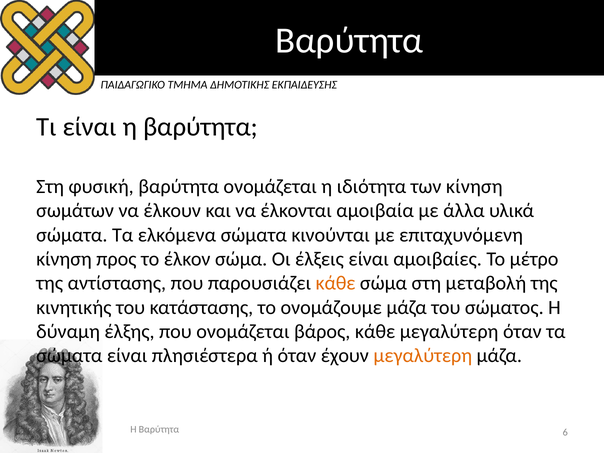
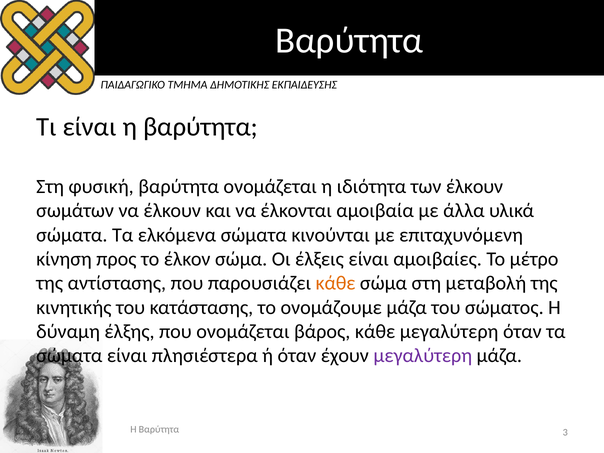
των κίνηση: κίνηση -> έλκουν (474, 187)
μεγαλύτερη colour: orange -> purple (423, 356)
6: 6 -> 3 (565, 433)
